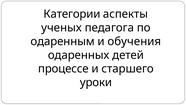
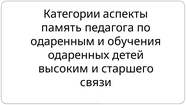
ученых: ученых -> память (61, 28)
процессе: процессе -> высоким (63, 69)
уроки: уроки -> связи (96, 82)
